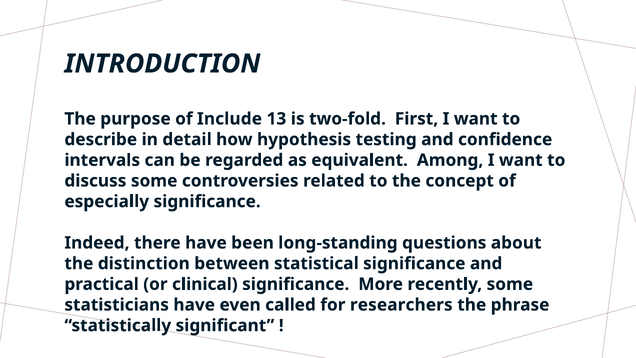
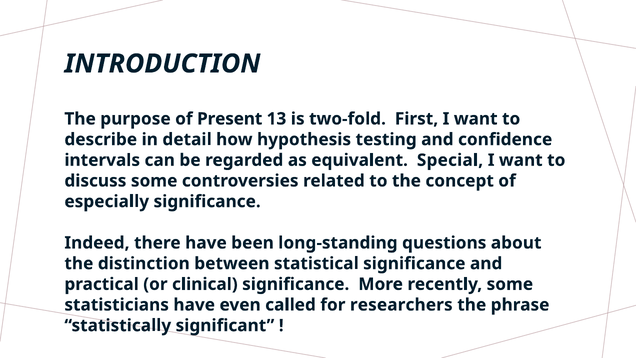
Include: Include -> Present (230, 119)
Among: Among -> Special (450, 160)
